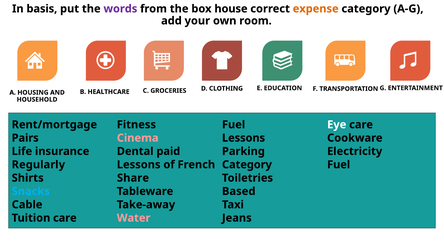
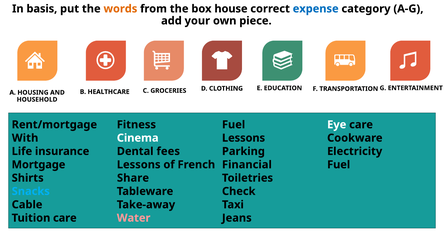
words colour: purple -> orange (120, 9)
expense colour: orange -> blue (316, 9)
room: room -> piece (255, 21)
Pairs: Pairs -> With (25, 138)
Cinema colour: pink -> white (138, 138)
paid: paid -> fees (168, 151)
Regularly: Regularly -> Mortgage (38, 164)
Category: Category -> Financial (247, 164)
Based: Based -> Check (239, 191)
